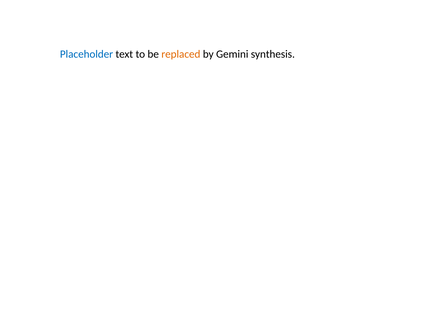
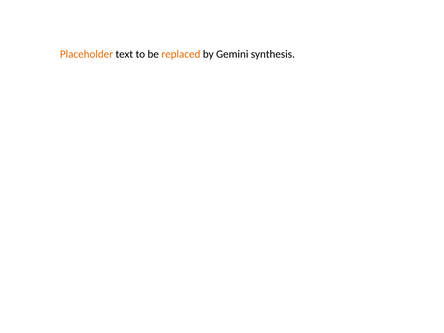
Placeholder colour: blue -> orange (87, 54)
